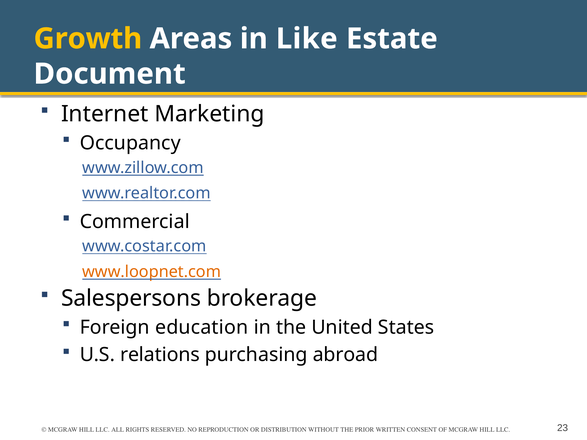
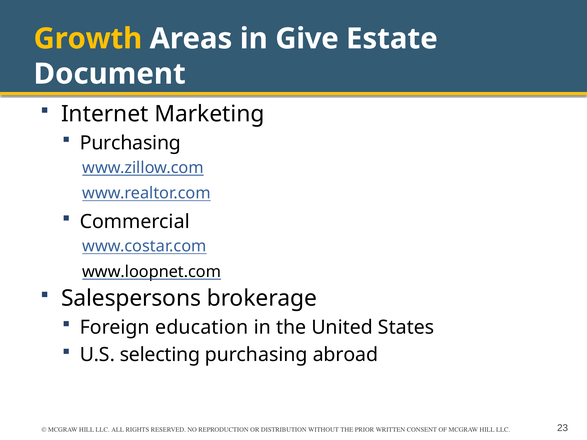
Like: Like -> Give (307, 39)
Occupancy: Occupancy -> Purchasing (130, 143)
www.loopnet.com colour: orange -> black (152, 272)
relations: relations -> selecting (160, 355)
